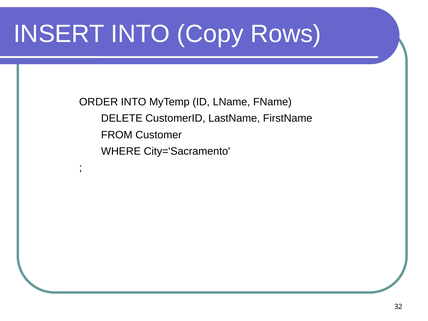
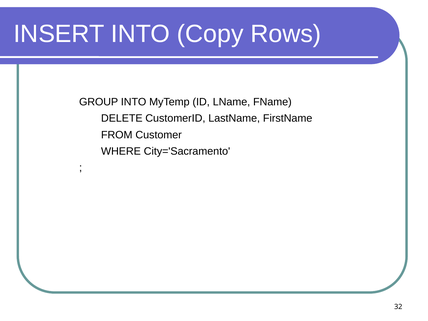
ORDER: ORDER -> GROUP (99, 102)
